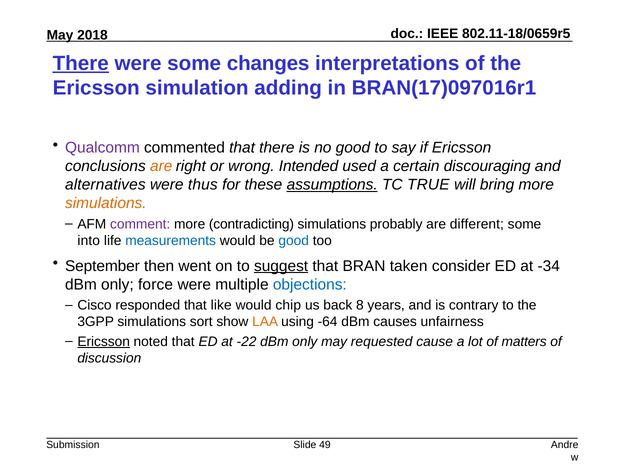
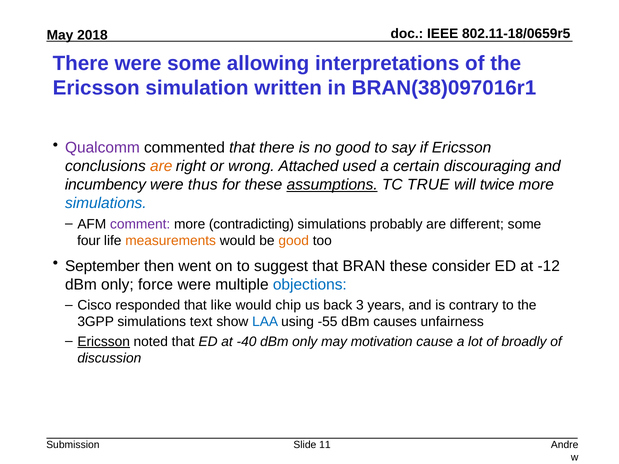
There underline: present -> none (81, 63)
changes: changes -> allowing (268, 63)
adding: adding -> written (288, 88)
BRAN(17)097016r1: BRAN(17)097016r1 -> BRAN(38)097016r1 (444, 88)
Intended: Intended -> Attached (309, 166)
alternatives: alternatives -> incumbency (105, 185)
bring: bring -> twice (497, 185)
simulations colour: orange -> blue (106, 203)
into: into -> four (89, 241)
measurements colour: blue -> orange (171, 241)
good colour: blue -> orange (294, 241)
suggest underline: present -> none (281, 266)
BRAN taken: taken -> these (409, 266)
-34: -34 -> -12 (549, 266)
8: 8 -> 3 (360, 305)
sort: sort -> text (201, 322)
LAA colour: orange -> blue (265, 322)
-64: -64 -> -55 (328, 322)
-22: -22 -> -40 (247, 342)
requested: requested -> motivation (382, 342)
matters: matters -> broadly (524, 342)
49: 49 -> 11 (325, 445)
